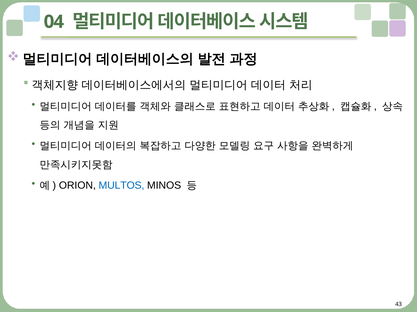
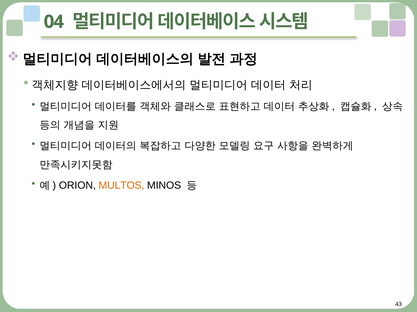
MULTOS colour: blue -> orange (121, 186)
